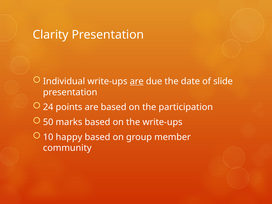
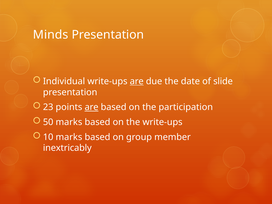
Clarity: Clarity -> Minds (51, 35)
24: 24 -> 23 (48, 107)
are underline: none -> present (92, 107)
10 happy: happy -> marks (69, 137)
community: community -> inextricably (67, 148)
